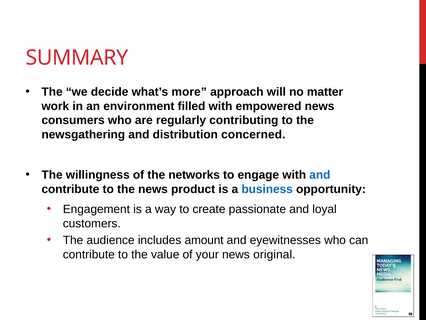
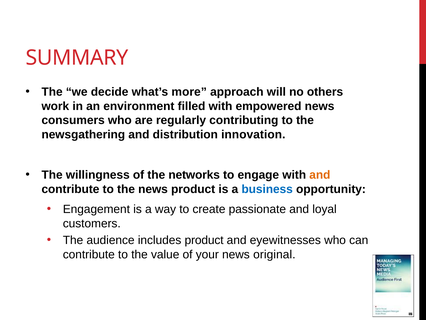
matter: matter -> others (325, 92)
concerned: concerned -> innovation (253, 134)
and colour: blue -> orange (320, 175)
includes amount: amount -> product (204, 240)
